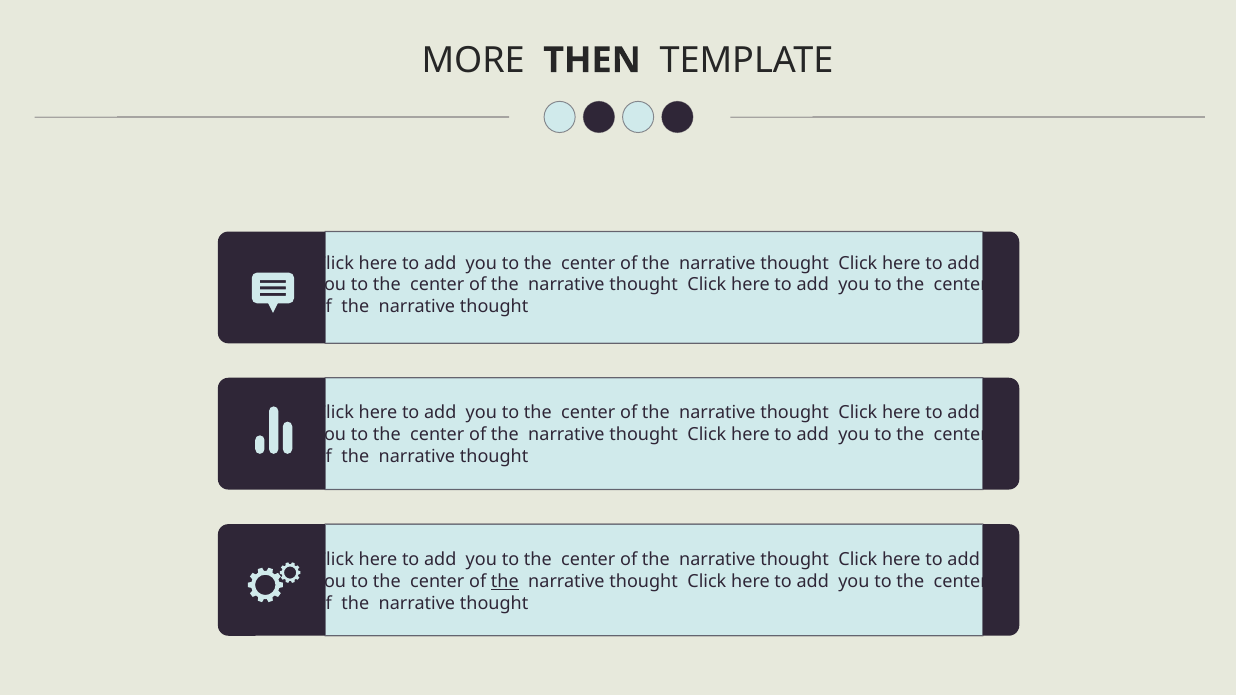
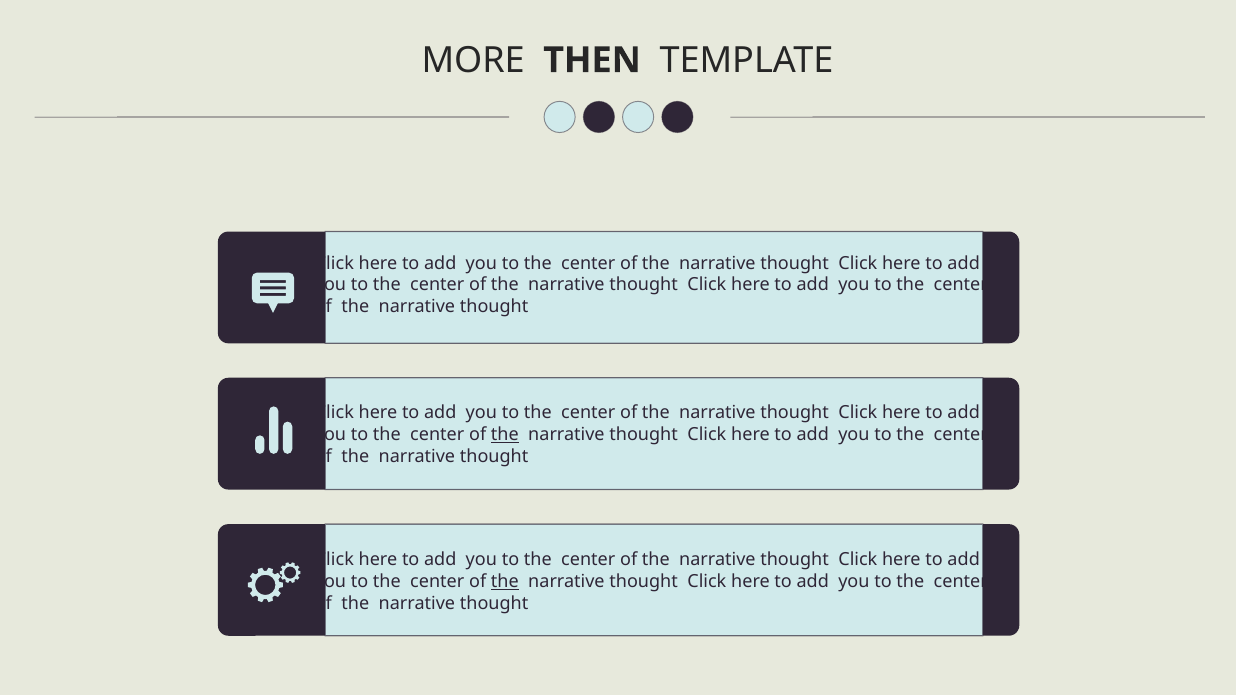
the underline: none -> present (505, 435)
